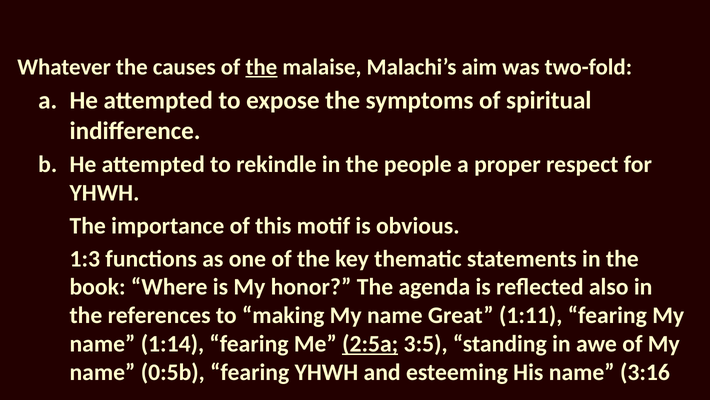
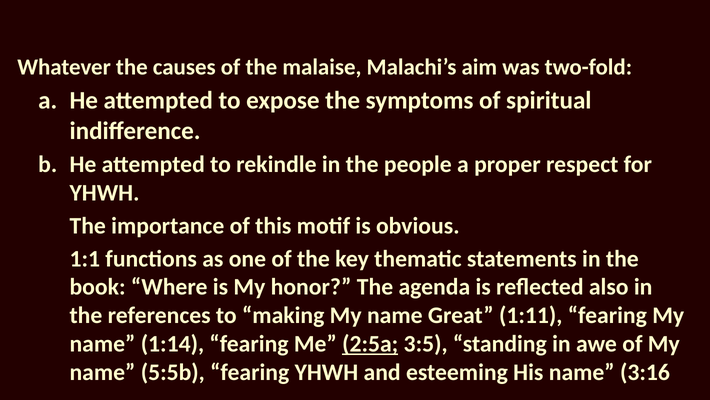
the underline: present -> none (261, 67)
1:3: 1:3 -> 1:1 (85, 258)
0:5b: 0:5b -> 5:5b (173, 372)
